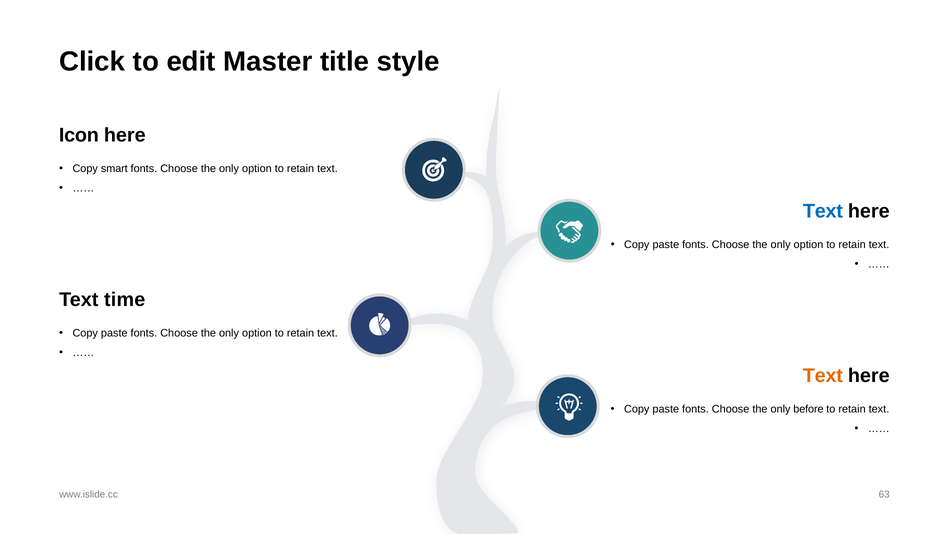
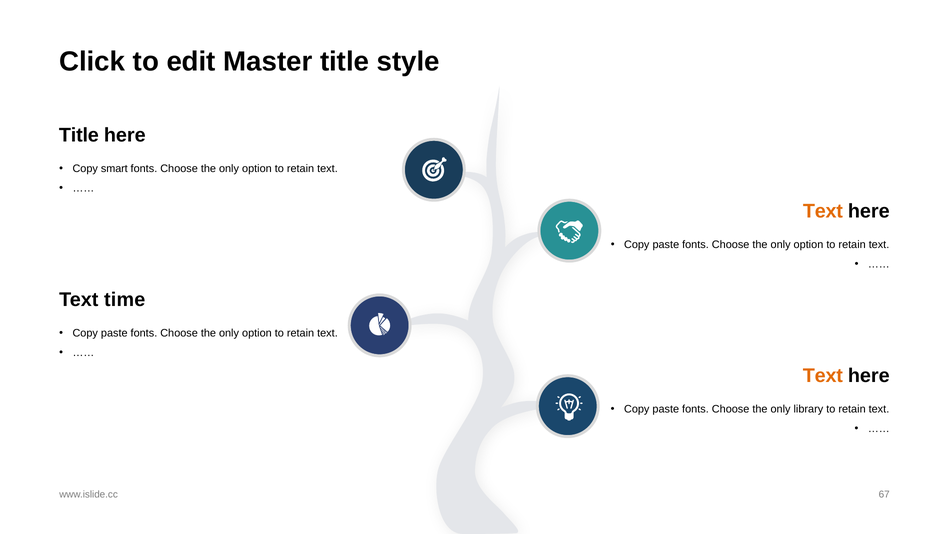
Icon: Icon -> Title (79, 135)
Text colour: blue -> orange (823, 211)
before: before -> library (808, 409)
63: 63 -> 67 (884, 494)
